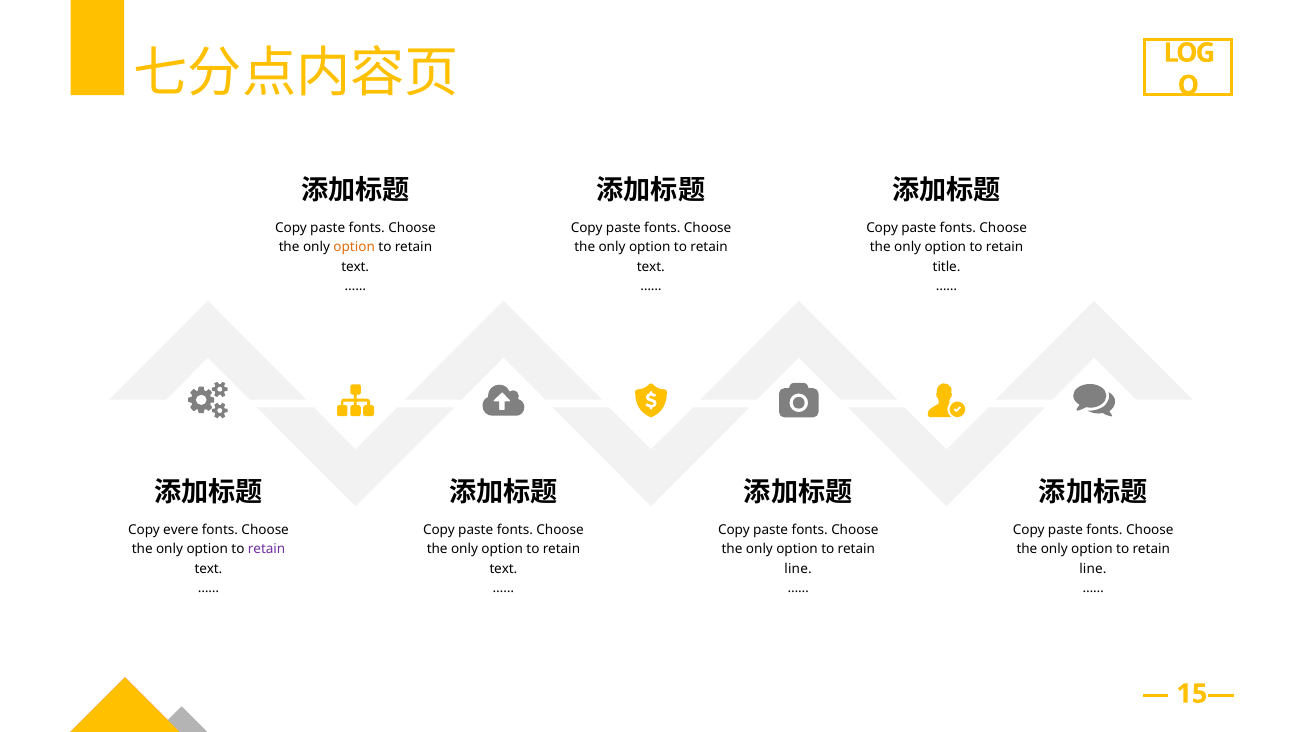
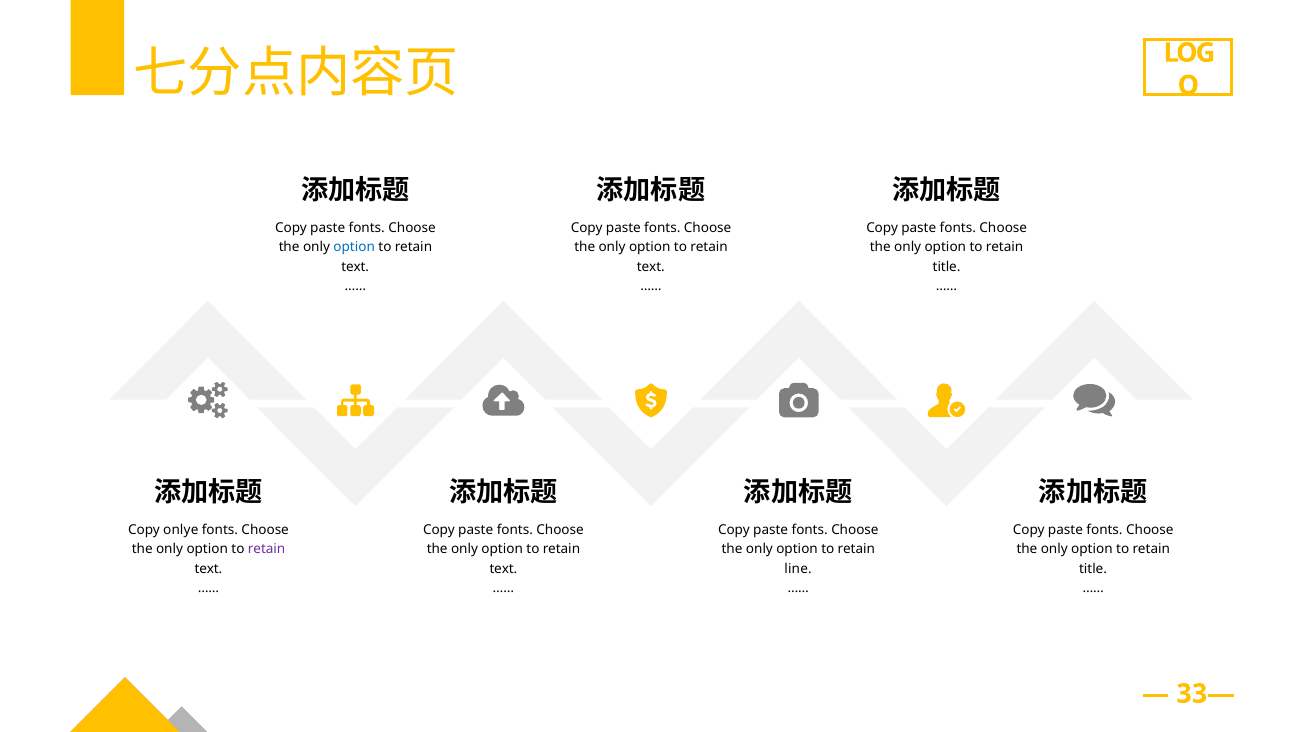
option colour: orange -> blue (354, 248)
Copy ever: ever -> only (177, 530)
line: line -> title (1093, 569)
15—: 15— -> 33— (1205, 694)
